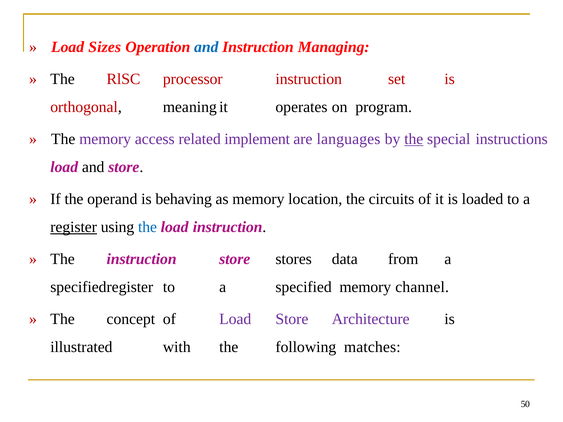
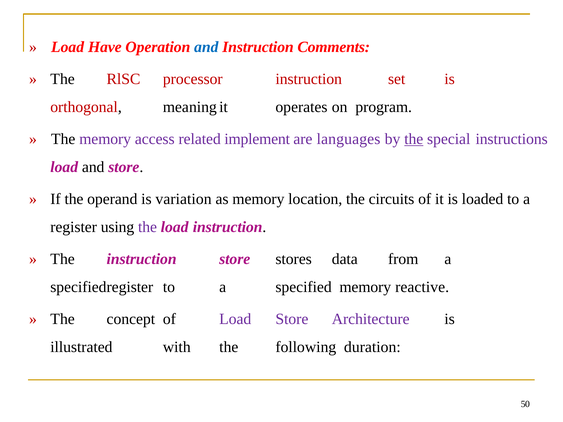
Sizes: Sizes -> Have (105, 47)
Managing: Managing -> Comments (334, 47)
behaving: behaving -> variation (184, 199)
register underline: present -> none (74, 227)
the colour: blue -> purple (147, 227)
channel: channel -> reactive (422, 287)
matches: matches -> duration (372, 347)
